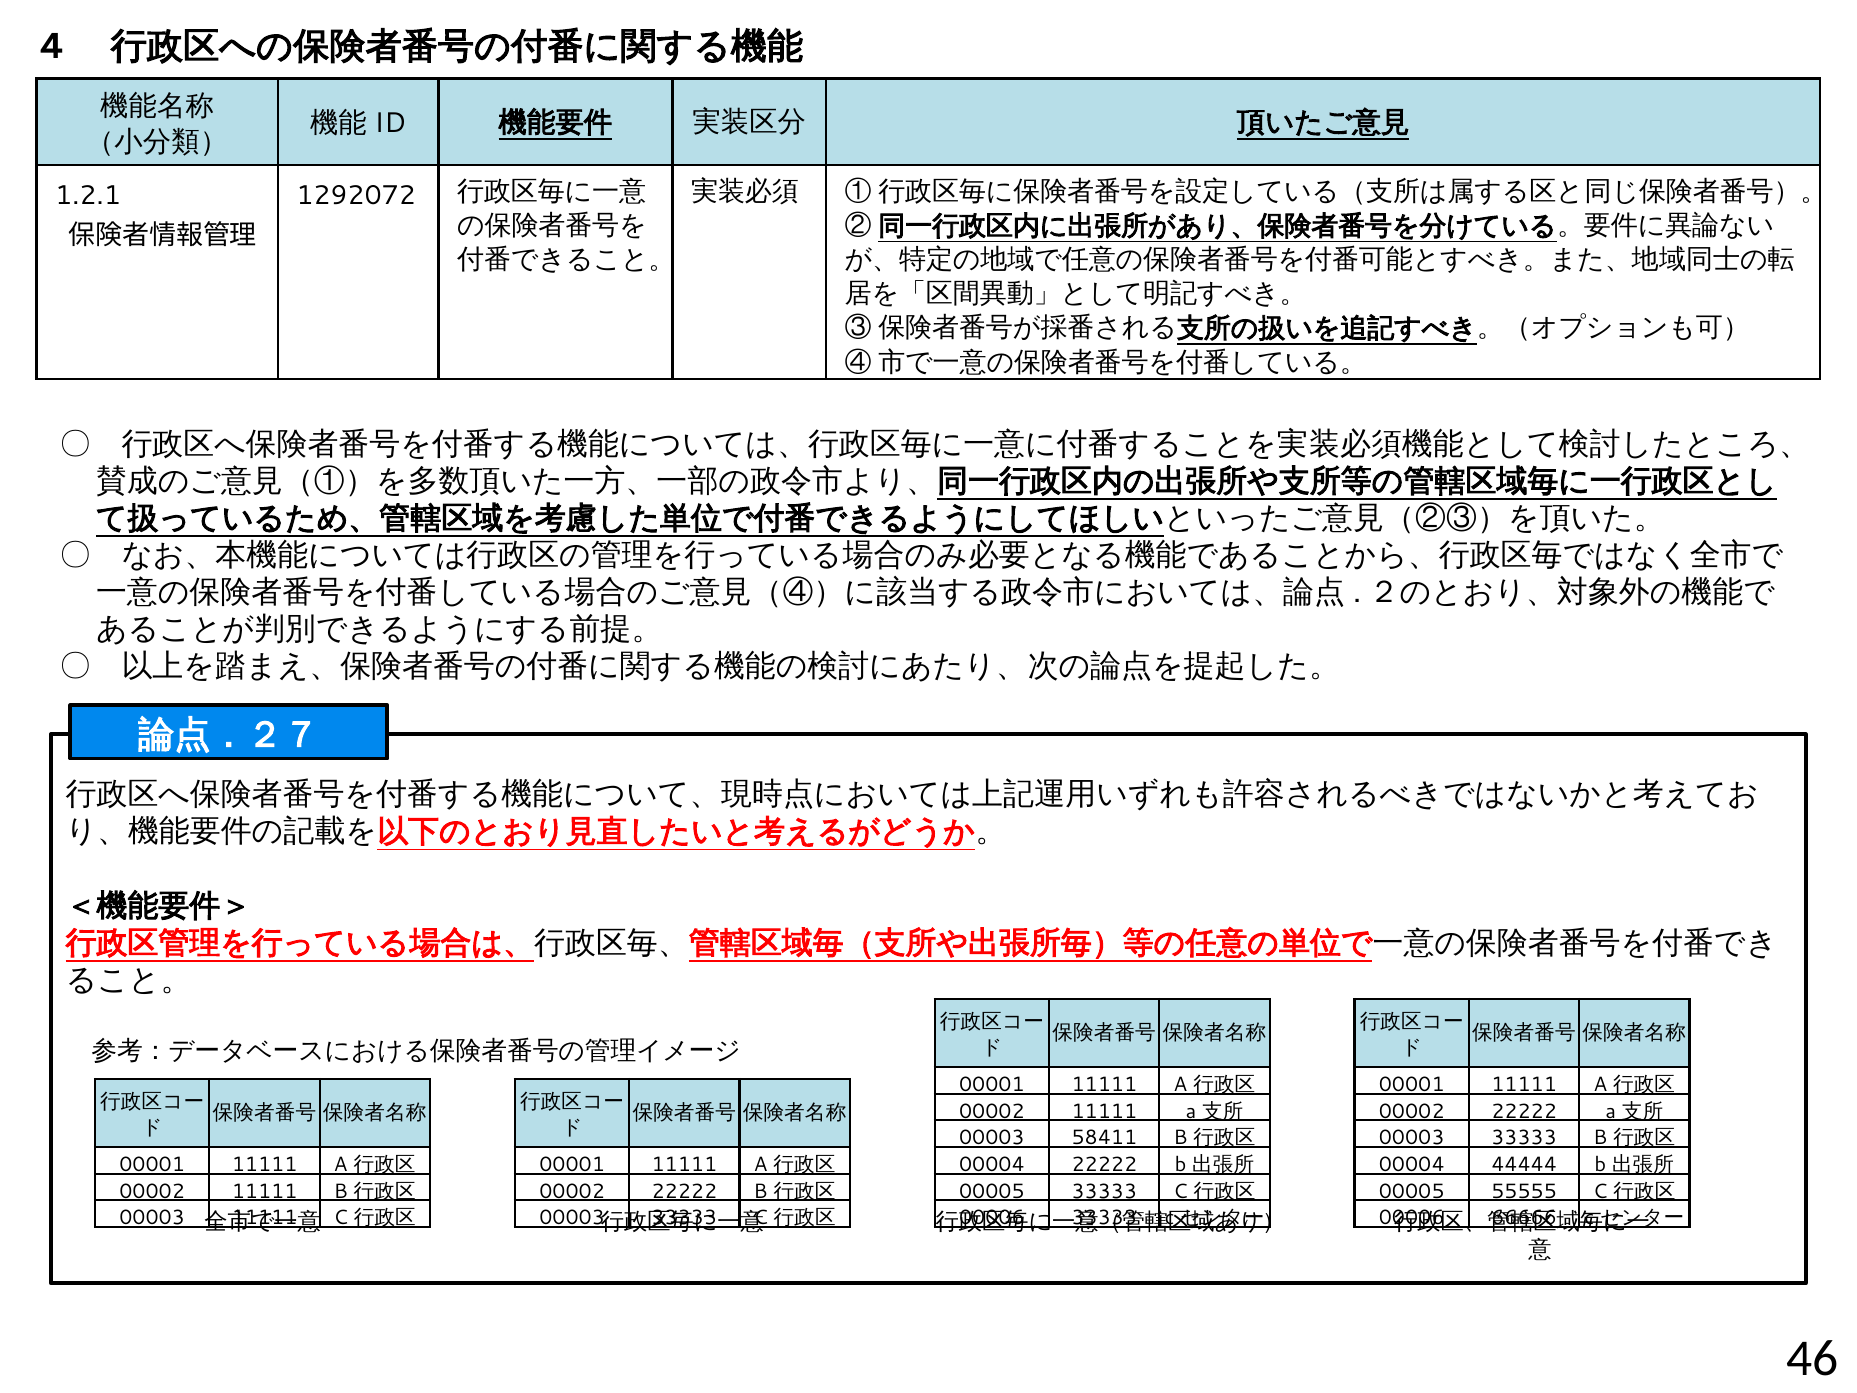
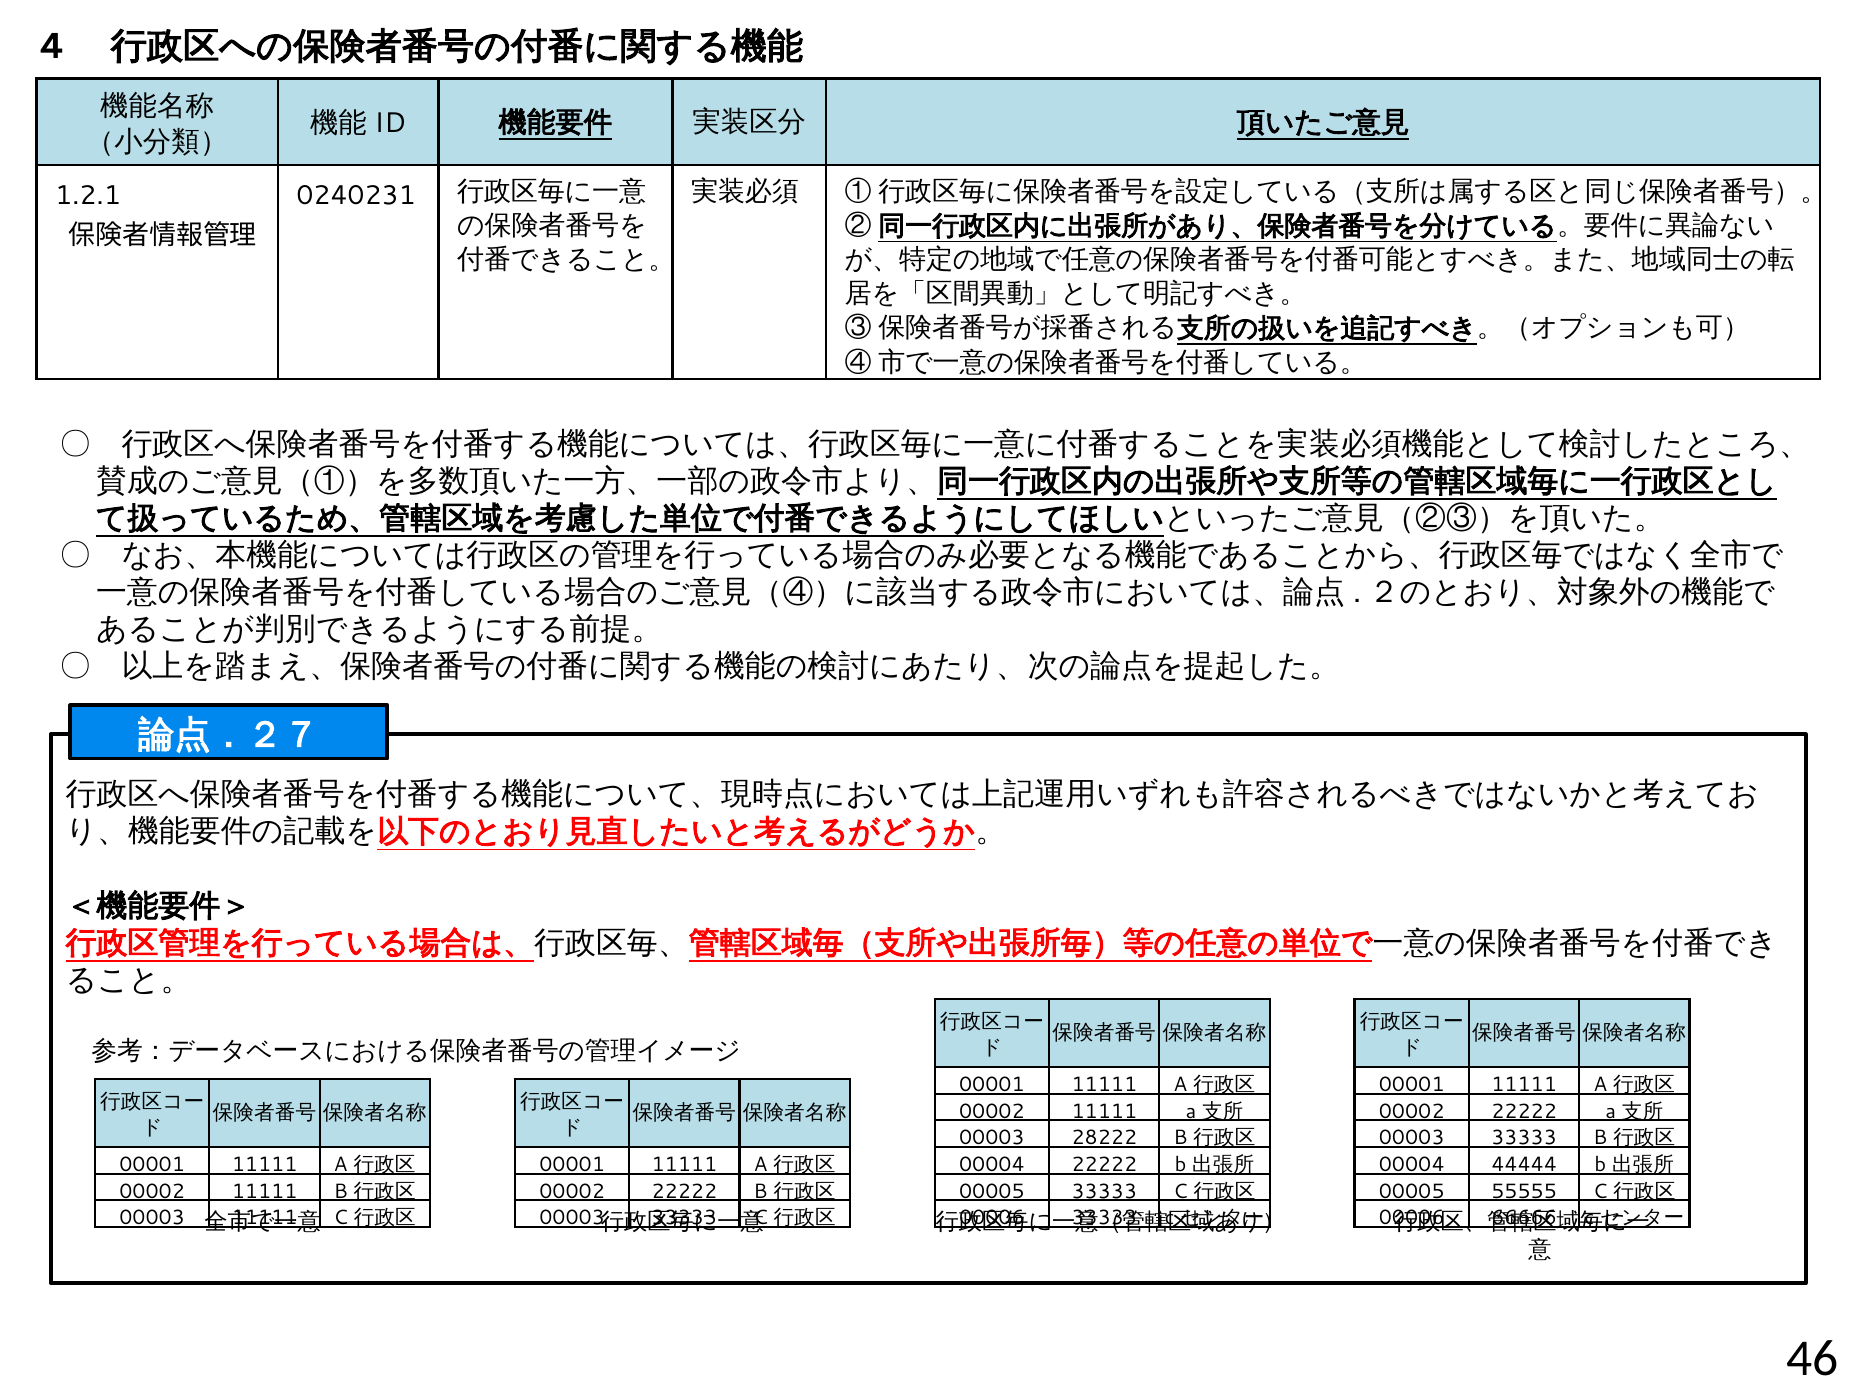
1292072: 1292072 -> 0240231 (356, 195)
58411: 58411 -> 28222 (1104, 1138)
